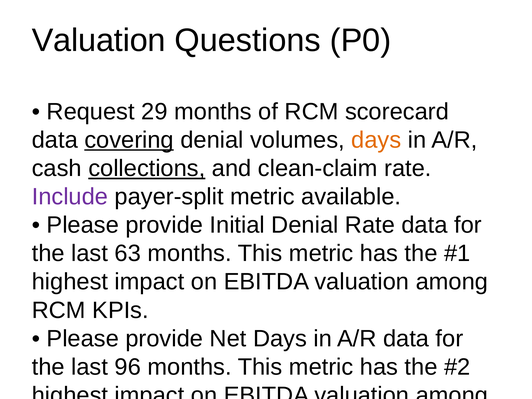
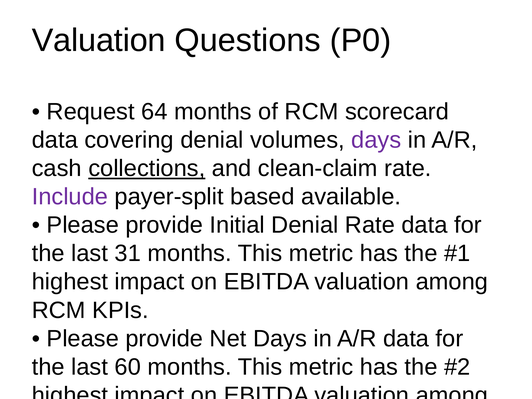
29: 29 -> 64 (154, 112)
covering underline: present -> none (129, 140)
days colour: orange -> purple (376, 140)
payer-split metric: metric -> based (262, 197)
63: 63 -> 31 (128, 253)
96: 96 -> 60 (128, 367)
